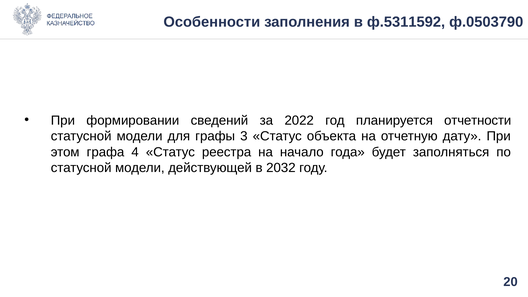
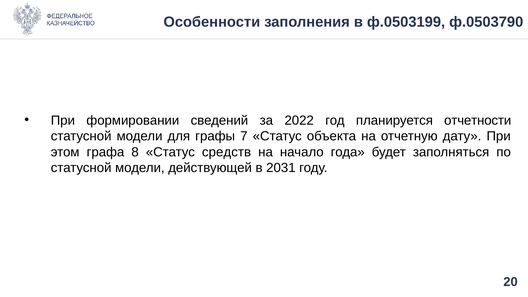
ф.5311592: ф.5311592 -> ф.0503199 (406, 22)
3: 3 -> 7 (244, 136)
4: 4 -> 8 (135, 152)
реестра: реестра -> средств (227, 152)
2032: 2032 -> 2031 (281, 168)
